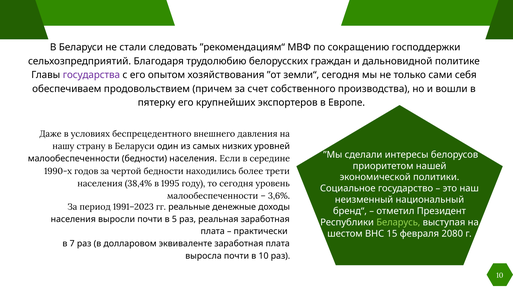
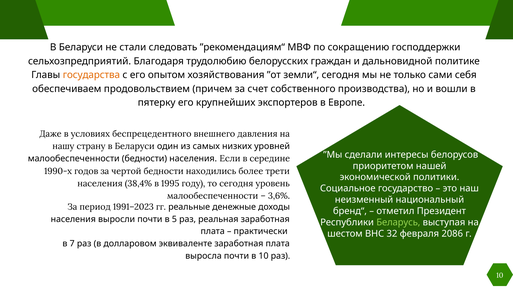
государства colour: purple -> orange (91, 75)
15: 15 -> 32 (392, 233)
2080: 2080 -> 2086 (452, 233)
